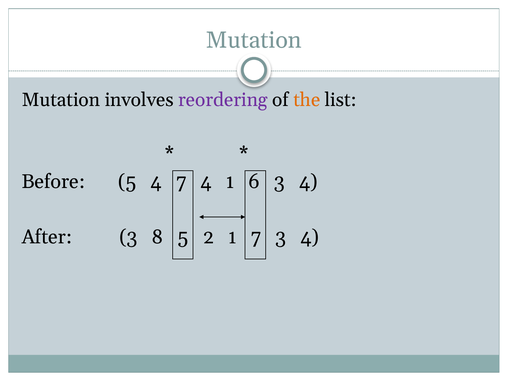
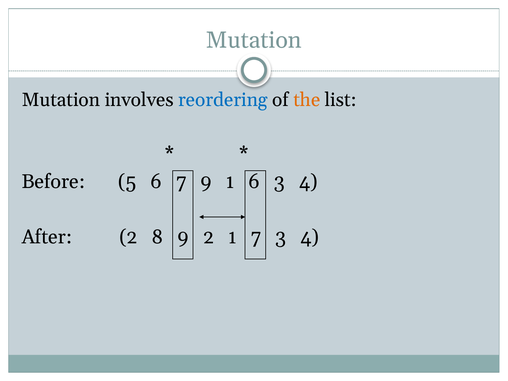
reordering colour: purple -> blue (223, 100)
5 4: 4 -> 6 (156, 182)
7 4: 4 -> 9 (206, 182)
After 3: 3 -> 2 (128, 237)
8 5: 5 -> 9 (183, 237)
